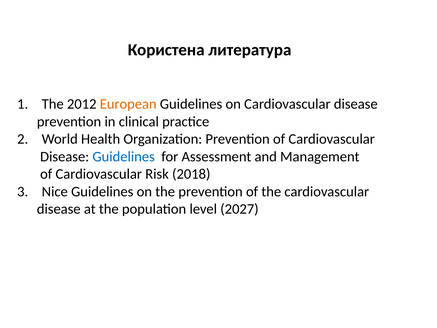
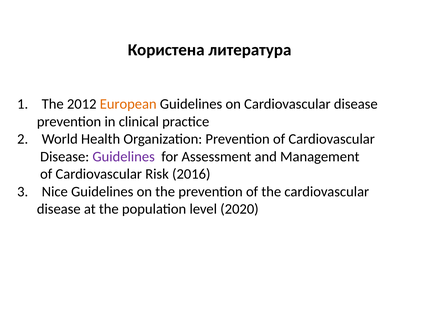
Guidelines colour: blue -> purple (124, 157)
2018: 2018 -> 2016 (191, 174)
2027: 2027 -> 2020 (239, 209)
